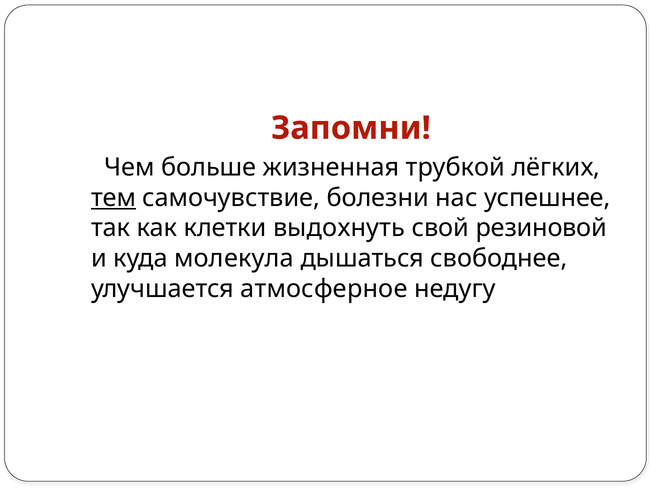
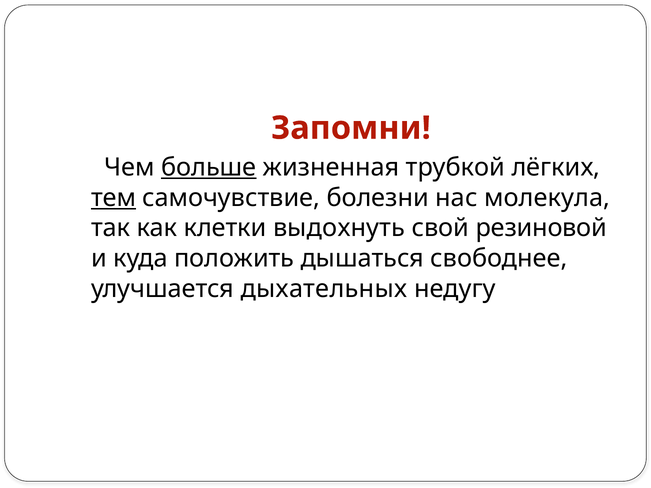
больше underline: none -> present (209, 168)
успешнее: успешнее -> молекула (547, 198)
молекула: молекула -> положить (234, 258)
атмосферное: атмосферное -> дыхательных (324, 289)
